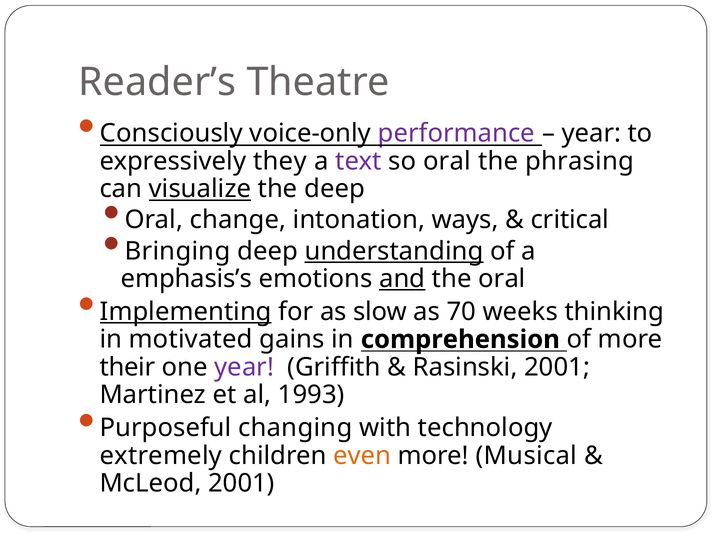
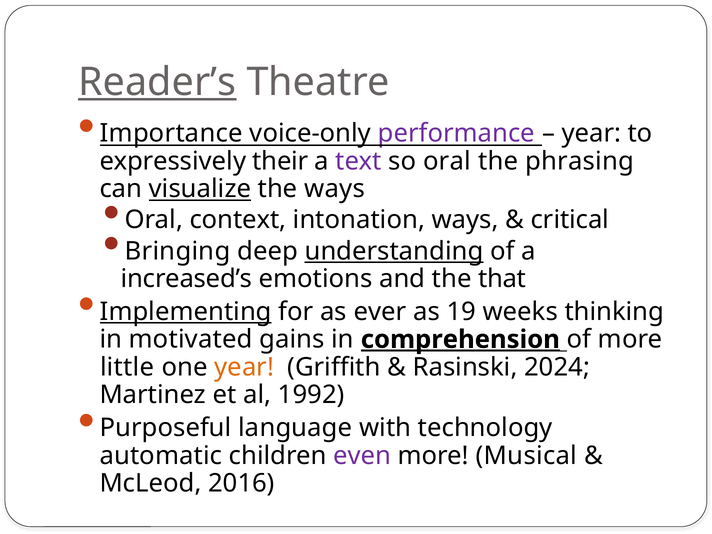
Reader’s underline: none -> present (157, 82)
Consciously: Consciously -> Importance (171, 133)
they: they -> their (280, 161)
the deep: deep -> ways (335, 189)
change: change -> context (238, 220)
emphasis’s: emphasis’s -> increased’s (187, 279)
and underline: present -> none (402, 279)
the oral: oral -> that (502, 279)
slow: slow -> ever (380, 312)
70: 70 -> 19 (461, 312)
comprehension underline: none -> present (460, 339)
their: their -> little (127, 367)
year colour: purple -> orange (244, 367)
Rasinski 2001: 2001 -> 2024 (557, 367)
1993: 1993 -> 1992 (311, 395)
changing: changing -> language (295, 428)
extremely: extremely -> automatic (161, 456)
even colour: orange -> purple (362, 456)
McLeod 2001: 2001 -> 2016 (241, 483)
